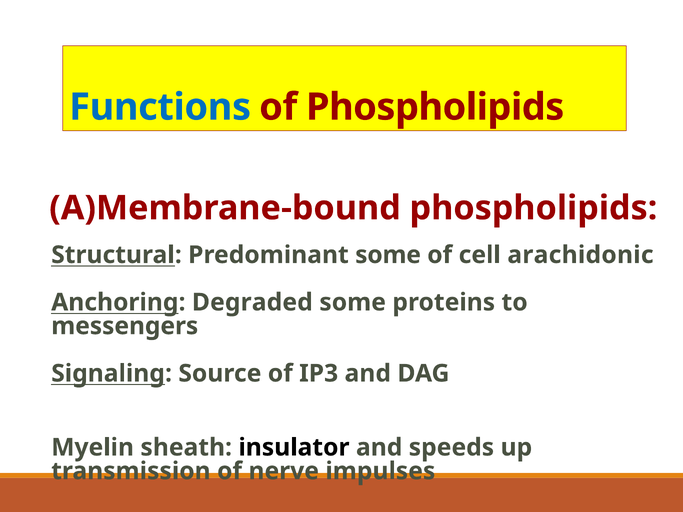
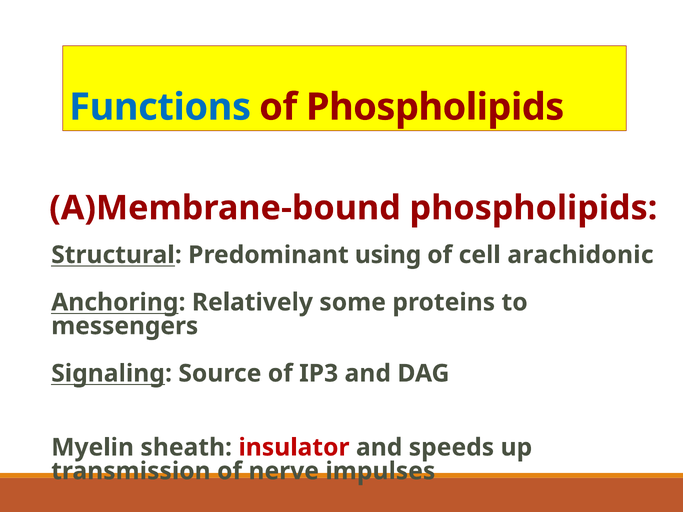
Predominant some: some -> using (388, 255)
Degraded: Degraded -> Relatively (252, 302)
insulator colour: black -> red (294, 448)
